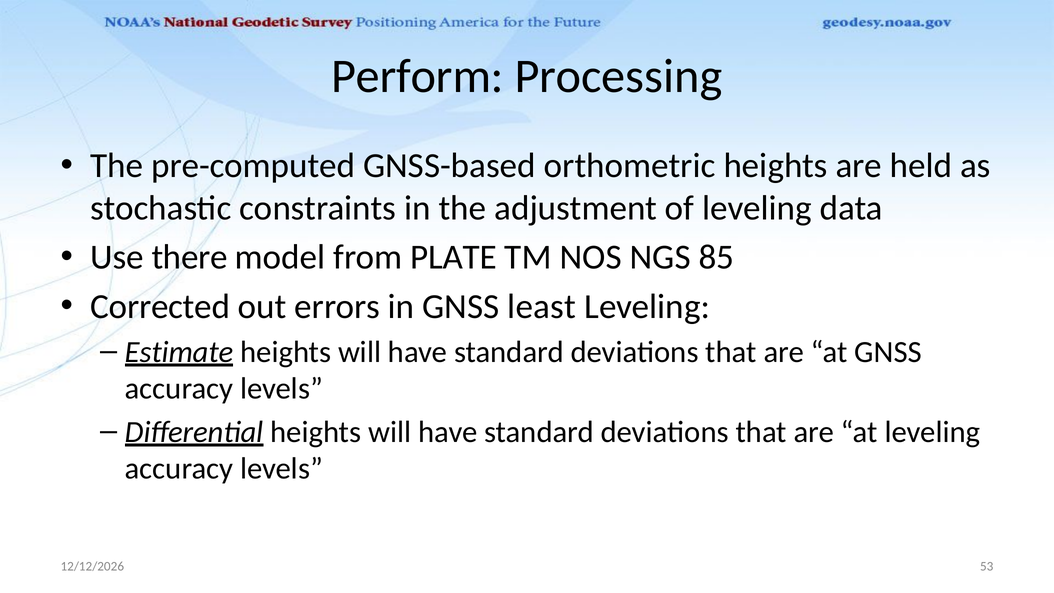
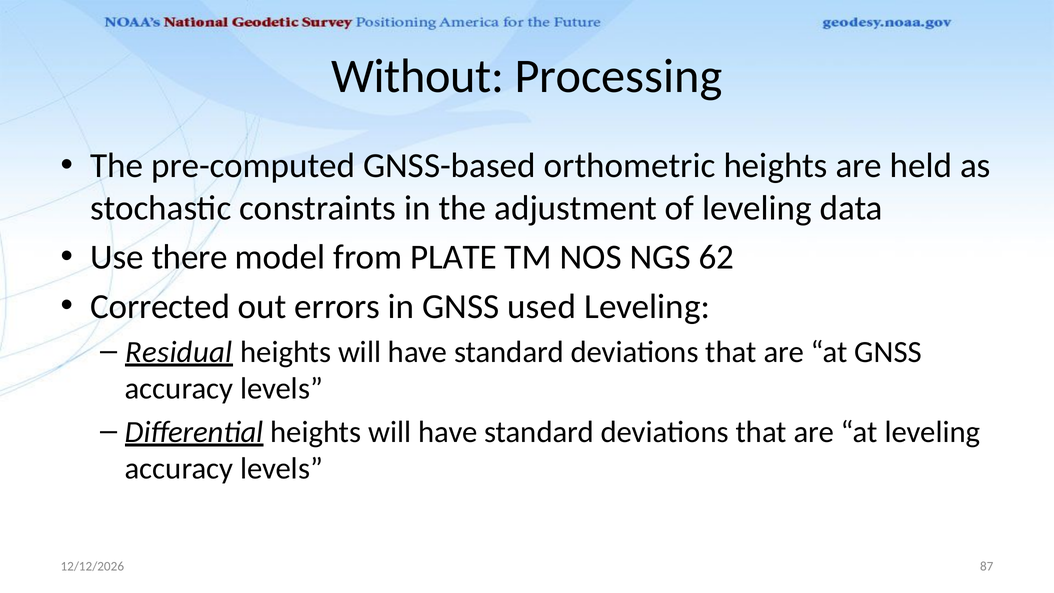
Perform: Perform -> Without (418, 77)
85: 85 -> 62 (716, 257)
least: least -> used (542, 306)
Estimate: Estimate -> Residual (179, 352)
53: 53 -> 87 (987, 566)
